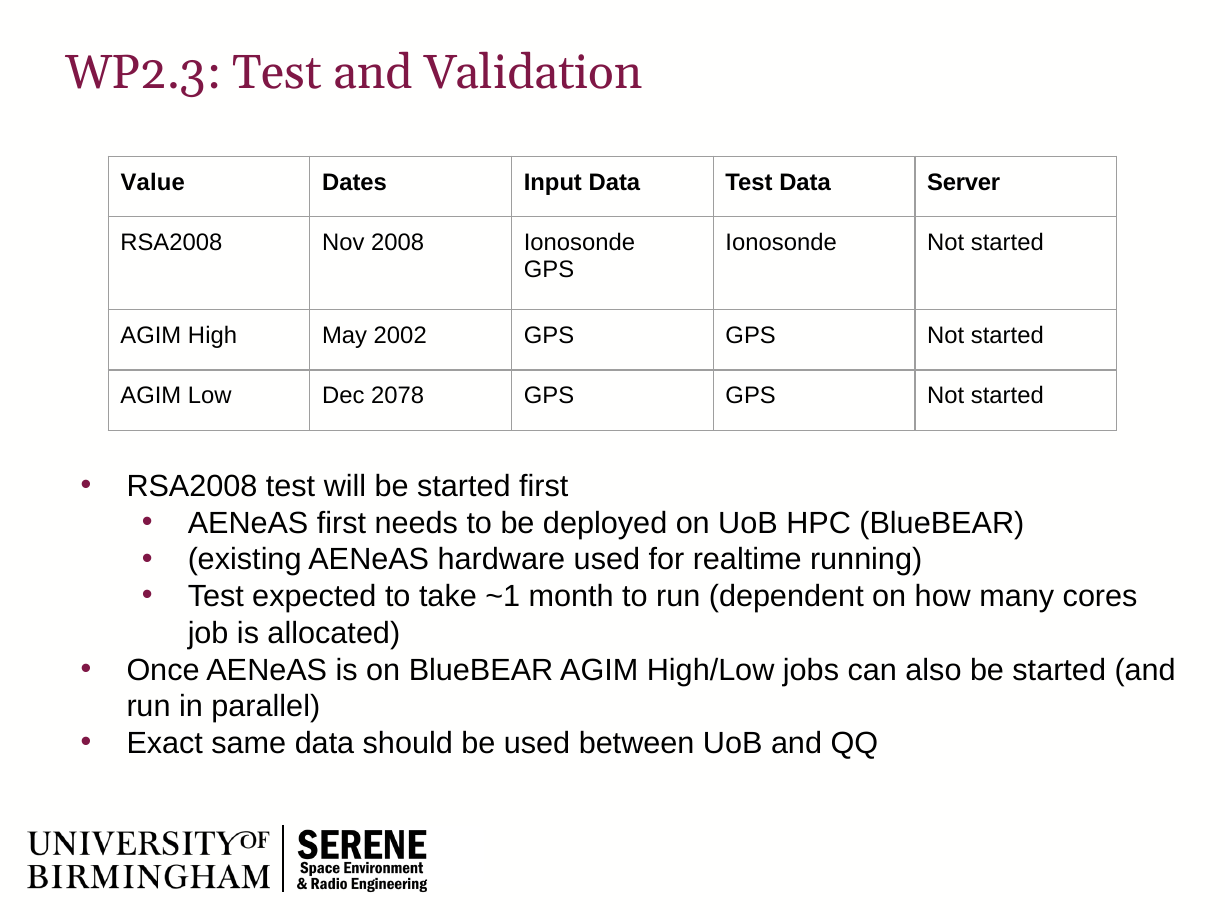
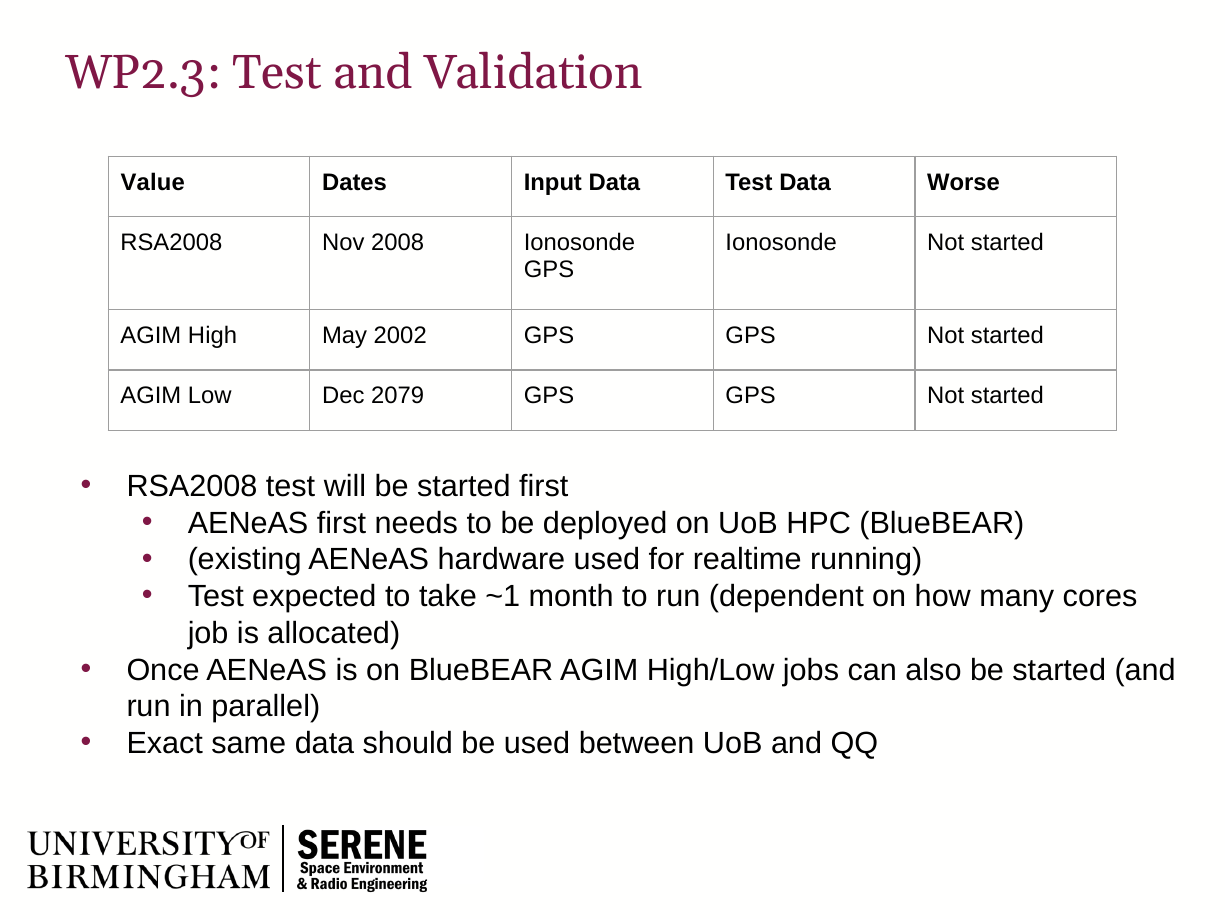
Server: Server -> Worse (964, 182)
2078: 2078 -> 2079 (398, 396)
